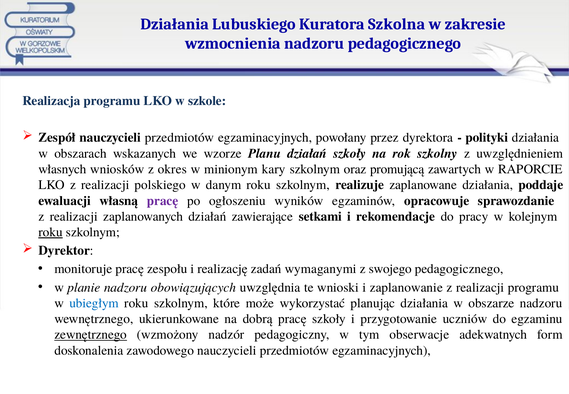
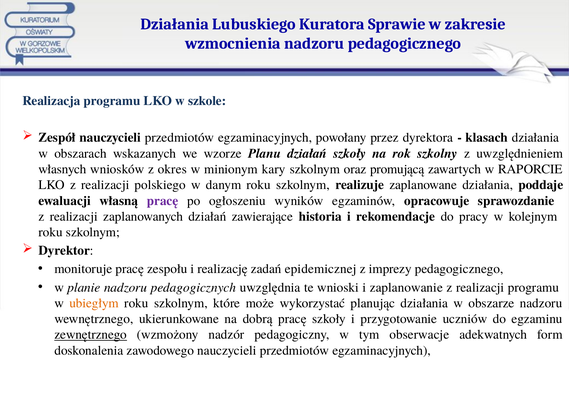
Szkolna: Szkolna -> Sprawie (397, 24)
polityki: polityki -> klasach (487, 138)
setkami: setkami -> historia (320, 216)
roku underline: present -> none (51, 232)
wymaganymi: wymaganymi -> epidemicznej (321, 269)
swojego: swojego -> imprezy (390, 269)
obowiązujących: obowiązujących -> pedagogicznych (193, 287)
ubiegłym colour: blue -> orange (94, 303)
